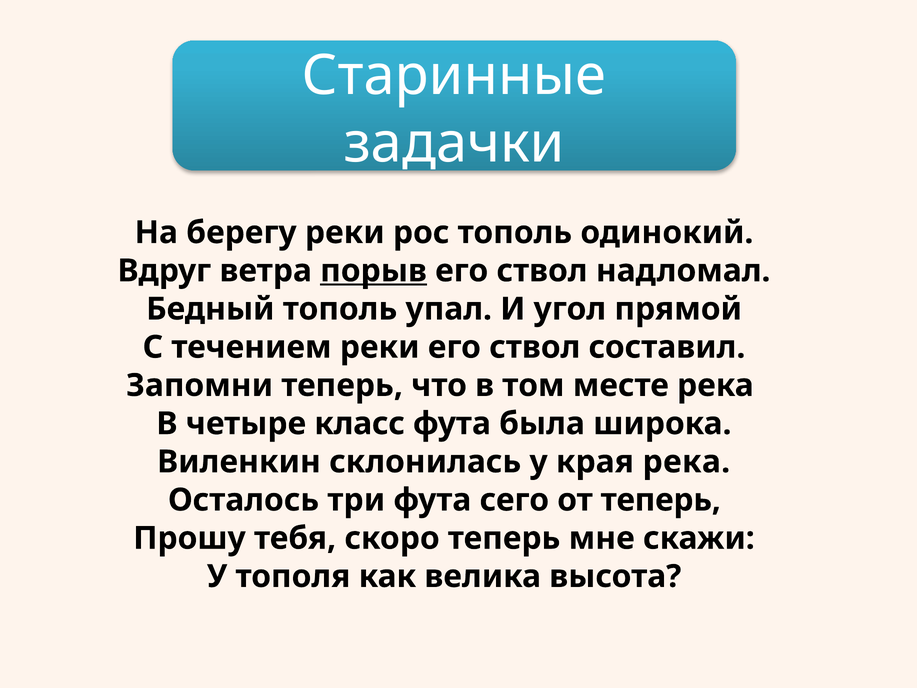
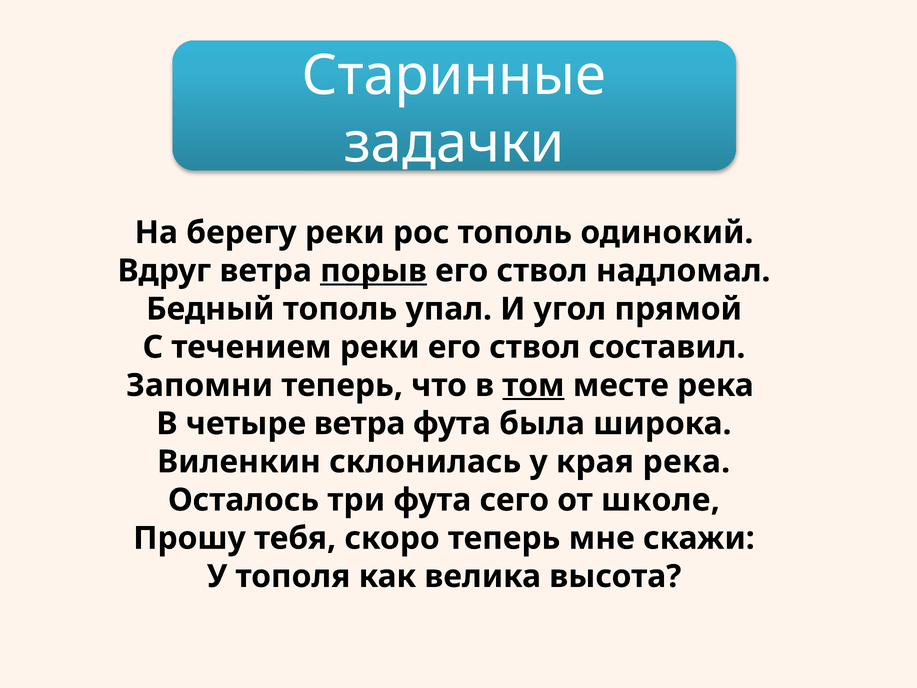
том underline: none -> present (533, 385)
четыре класс: класс -> ветра (360, 423)
от теперь: теперь -> школе (660, 500)
